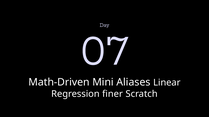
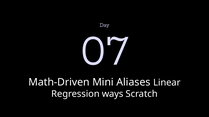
finer: finer -> ways (113, 94)
